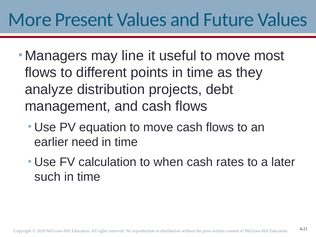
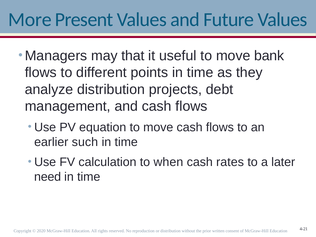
line: line -> that (133, 56)
most: most -> bank (269, 56)
need: need -> such (85, 142)
such: such -> need (48, 177)
